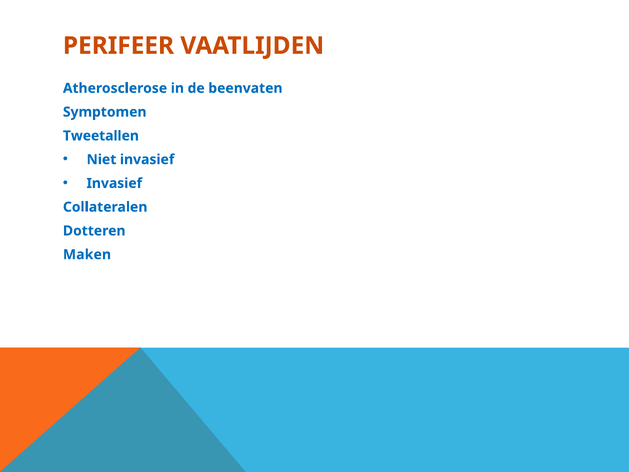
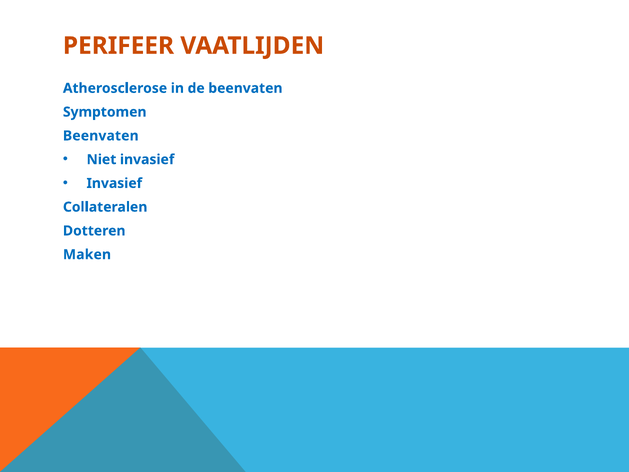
Tweetallen: Tweetallen -> Beenvaten (101, 136)
